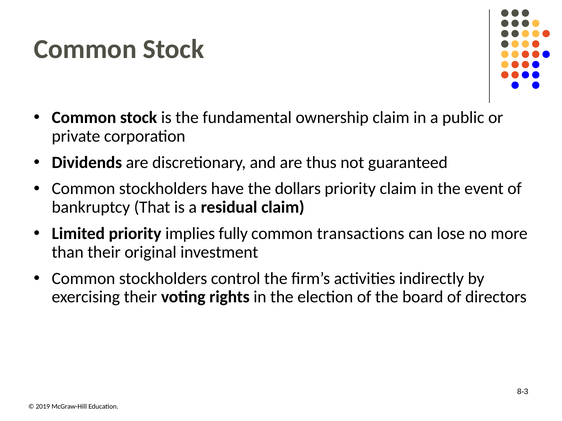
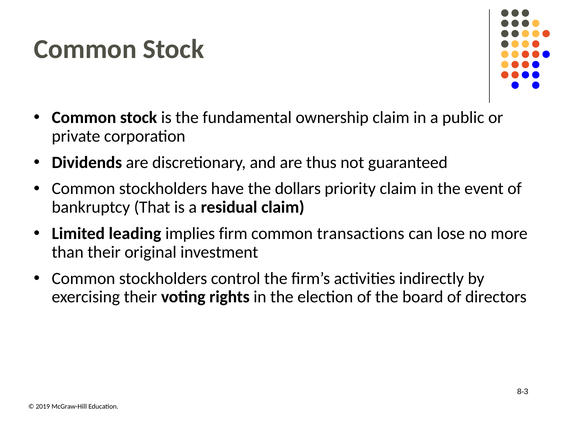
Limited priority: priority -> leading (135, 234)
fully: fully -> firm (233, 234)
